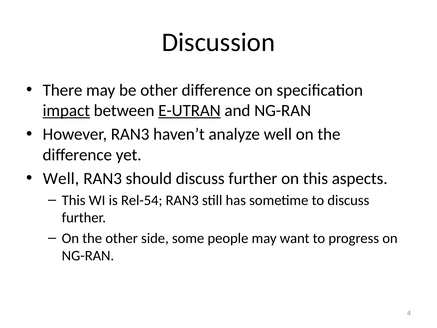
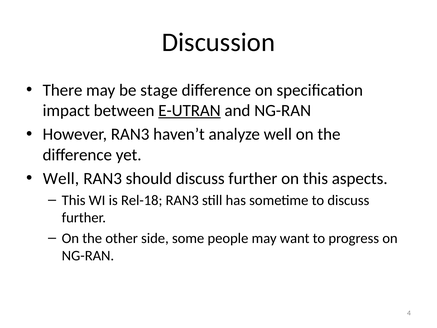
be other: other -> stage (159, 90)
impact underline: present -> none (66, 110)
Rel-54: Rel-54 -> Rel-18 (142, 200)
